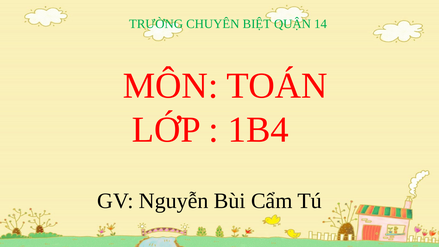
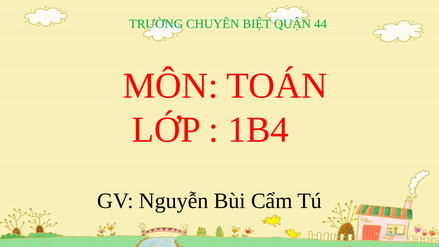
14: 14 -> 44 (321, 24)
